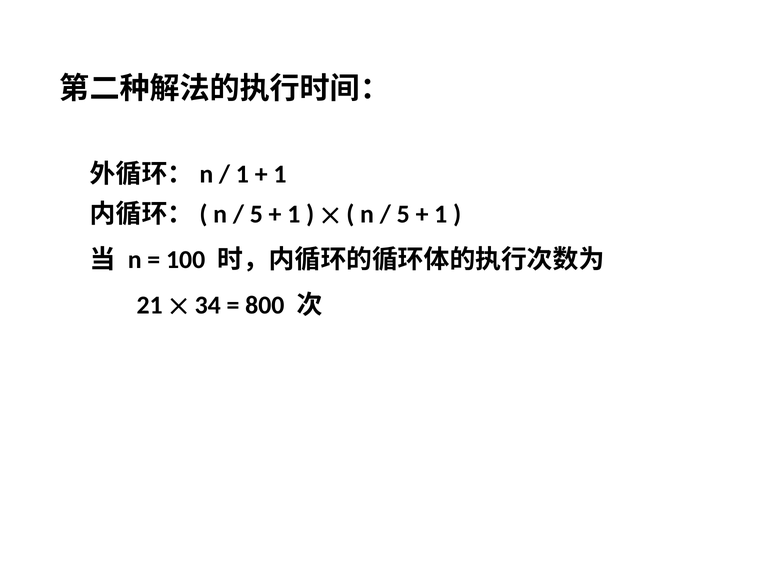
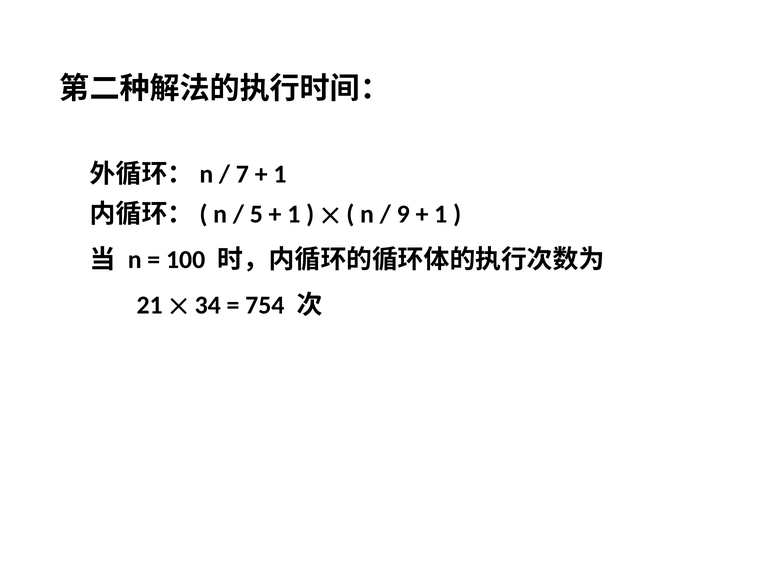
1: 1 -> 7 (242, 174)
5: 5 -> 9 (403, 215)
800: 800 -> 754 (265, 305)
